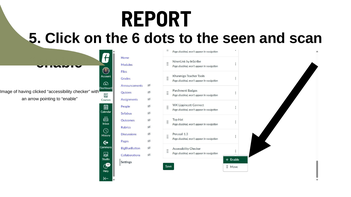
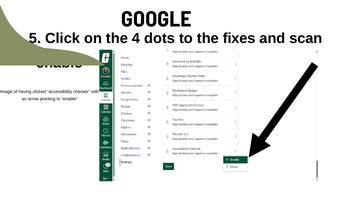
REPORT: REPORT -> GOOGLE (156, 19)
6: 6 -> 4 (136, 38)
seen: seen -> fixes (239, 38)
